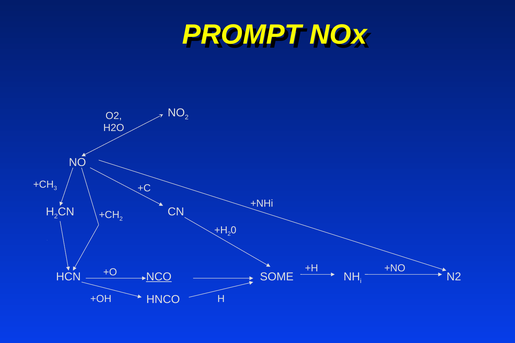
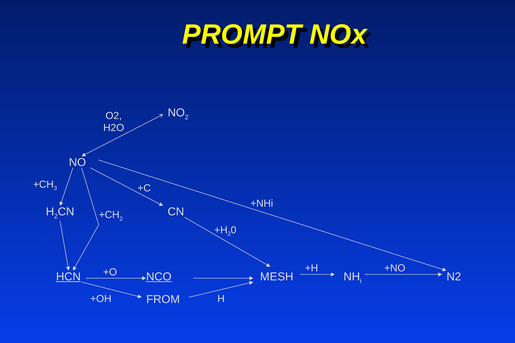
HCN underline: none -> present (68, 277)
SOME: SOME -> MESH (277, 277)
HNCO: HNCO -> FROM (163, 300)
